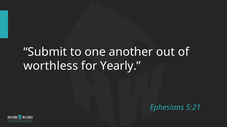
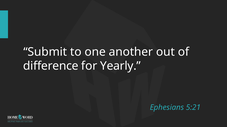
worthless: worthless -> difference (51, 66)
